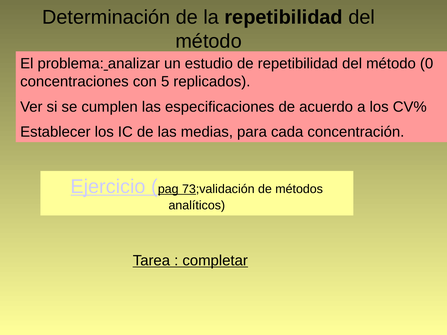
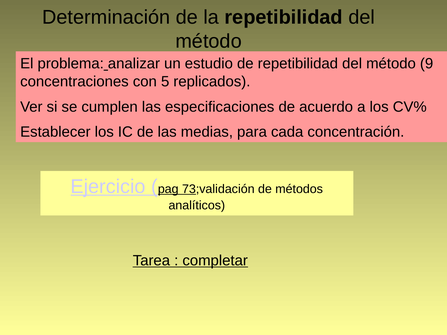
0: 0 -> 9 (427, 64)
